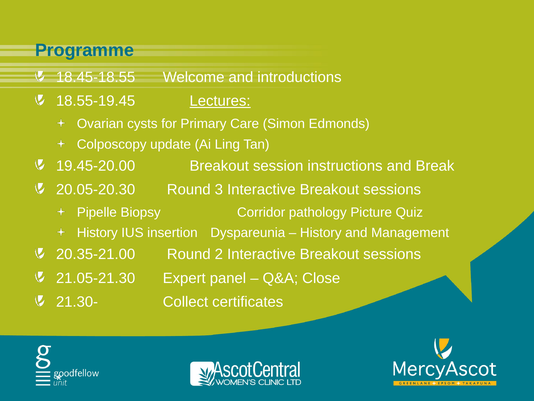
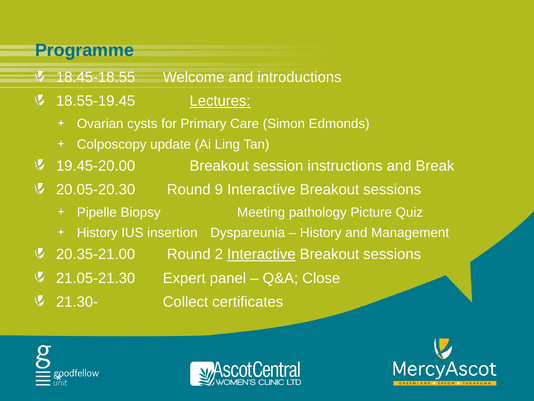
3: 3 -> 9 (219, 189)
Corridor: Corridor -> Meeting (261, 212)
Interactive underline: none -> present (261, 254)
